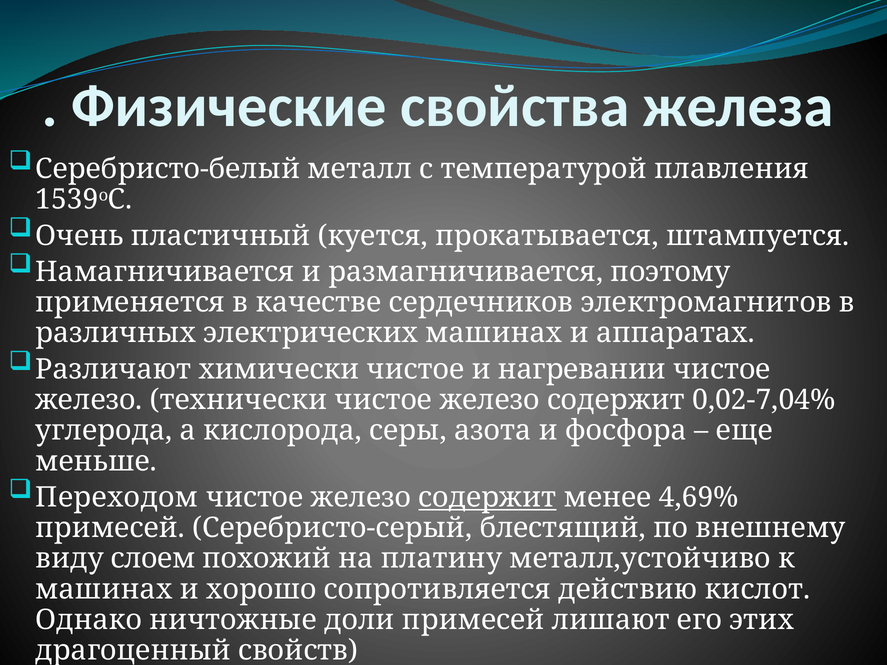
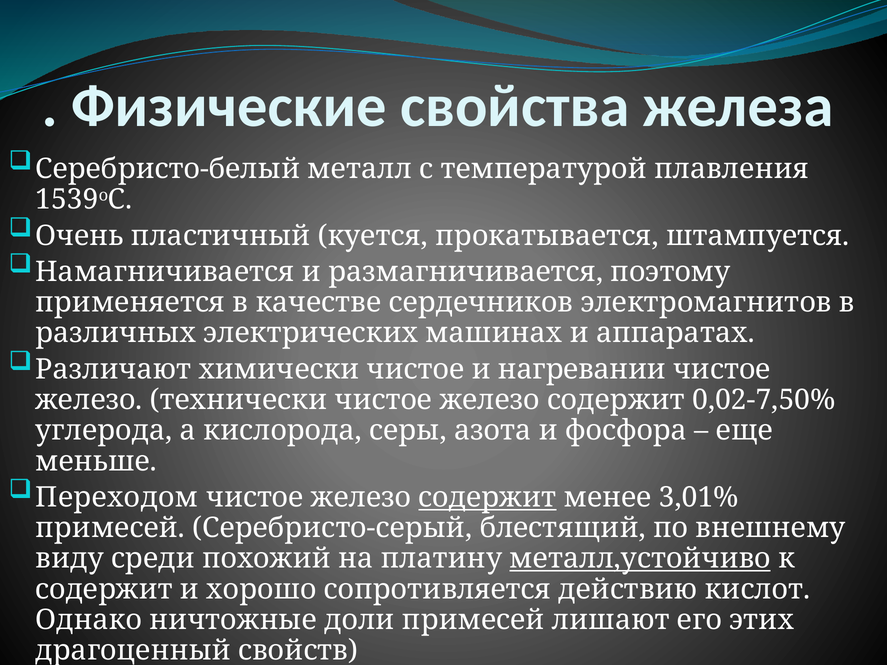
0,02-7,04%: 0,02-7,04% -> 0,02-7,50% (764, 400)
4,69%: 4,69% -> 3,01% (699, 498)
слоем: слоем -> среди (153, 559)
металл,устойчиво underline: none -> present (640, 559)
машинах: машинах -> содержит (104, 589)
